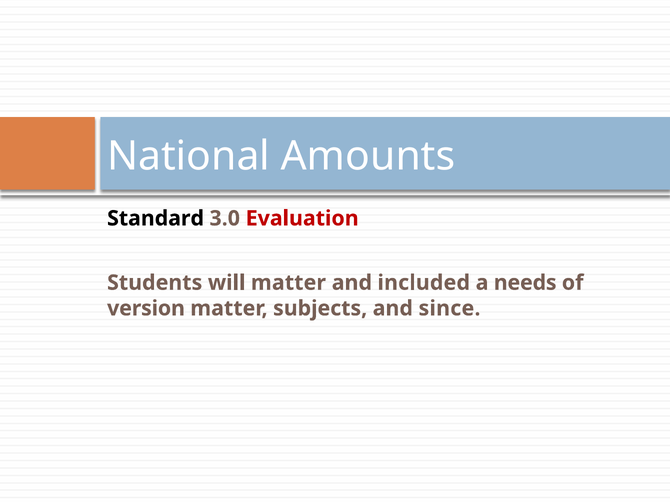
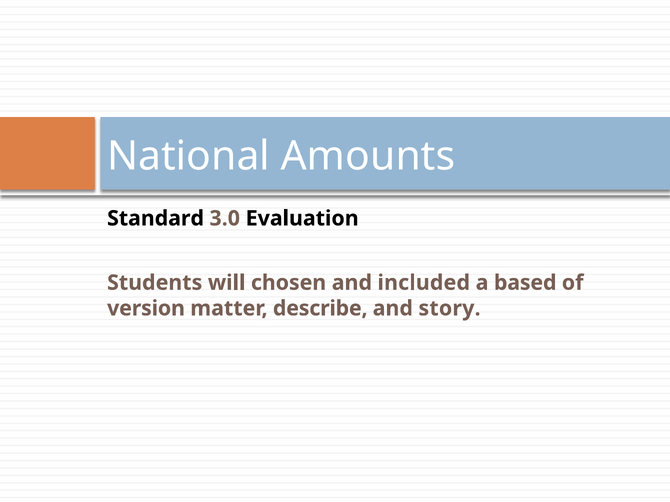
Evaluation colour: red -> black (302, 219)
will matter: matter -> chosen (289, 283)
needs: needs -> based (525, 283)
subjects: subjects -> describe (320, 309)
since: since -> story (450, 309)
